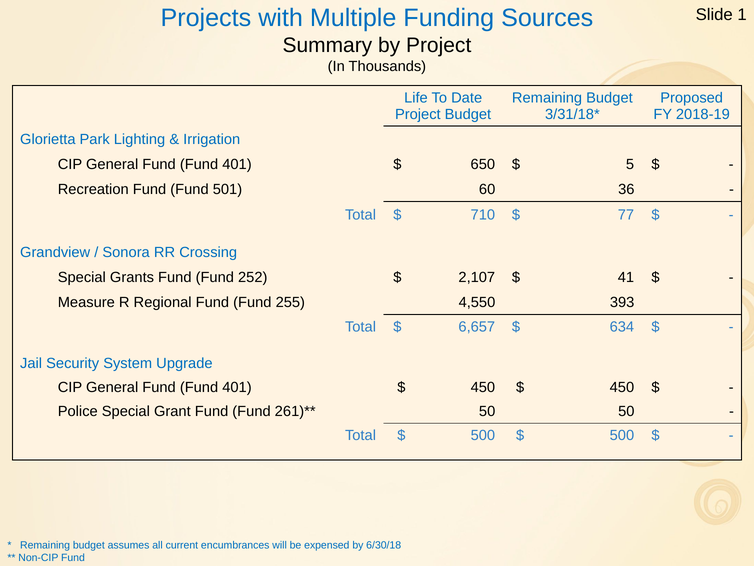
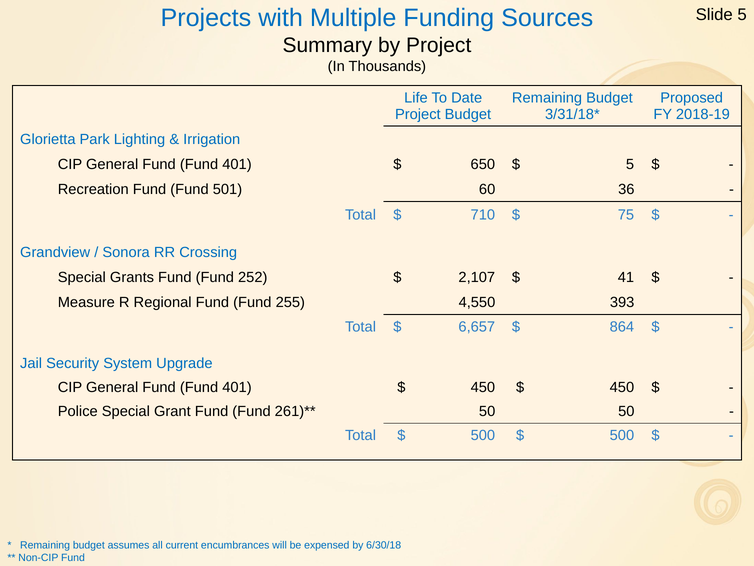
Slide 1: 1 -> 5 (742, 15)
77: 77 -> 75 (626, 215)
634: 634 -> 864 (622, 326)
